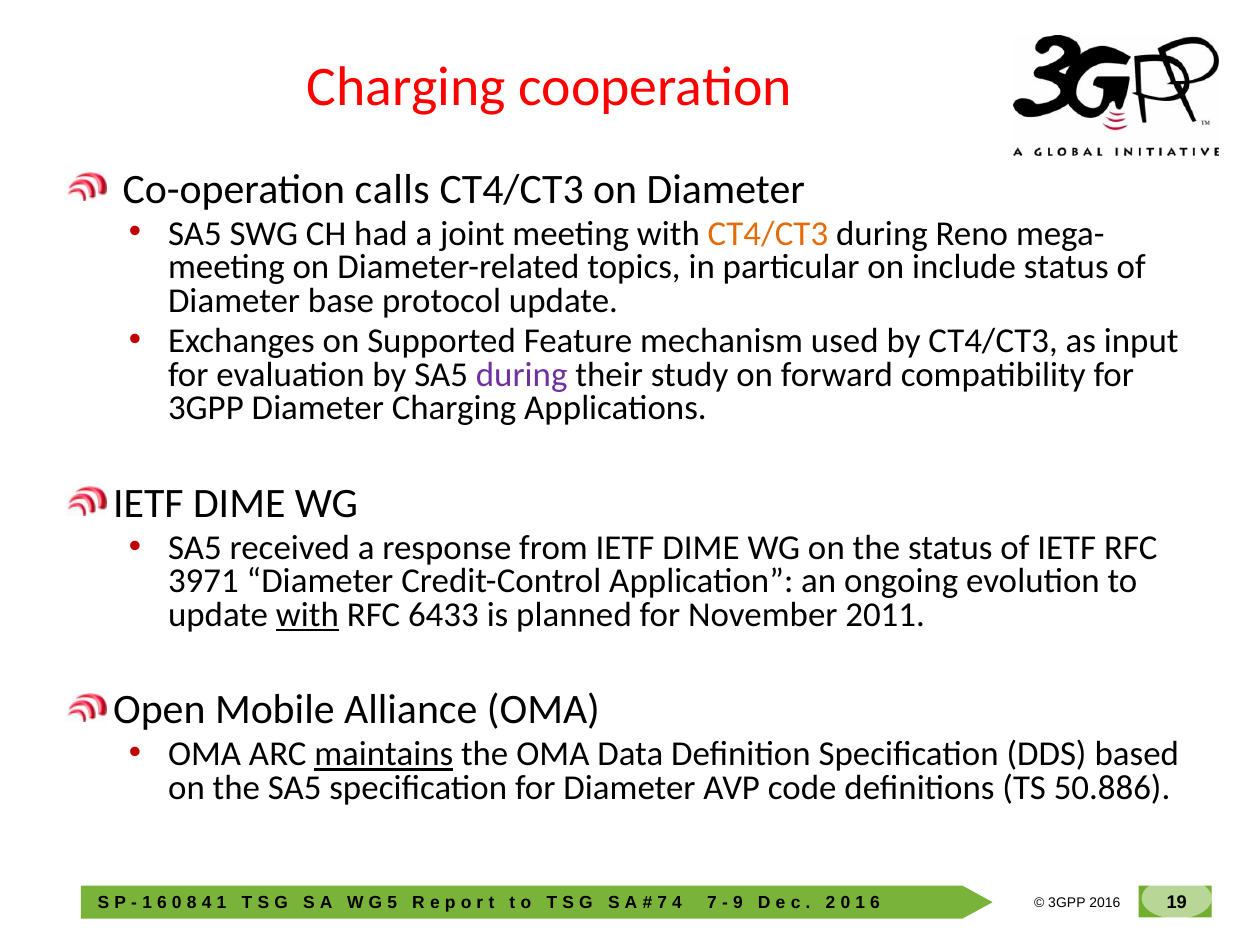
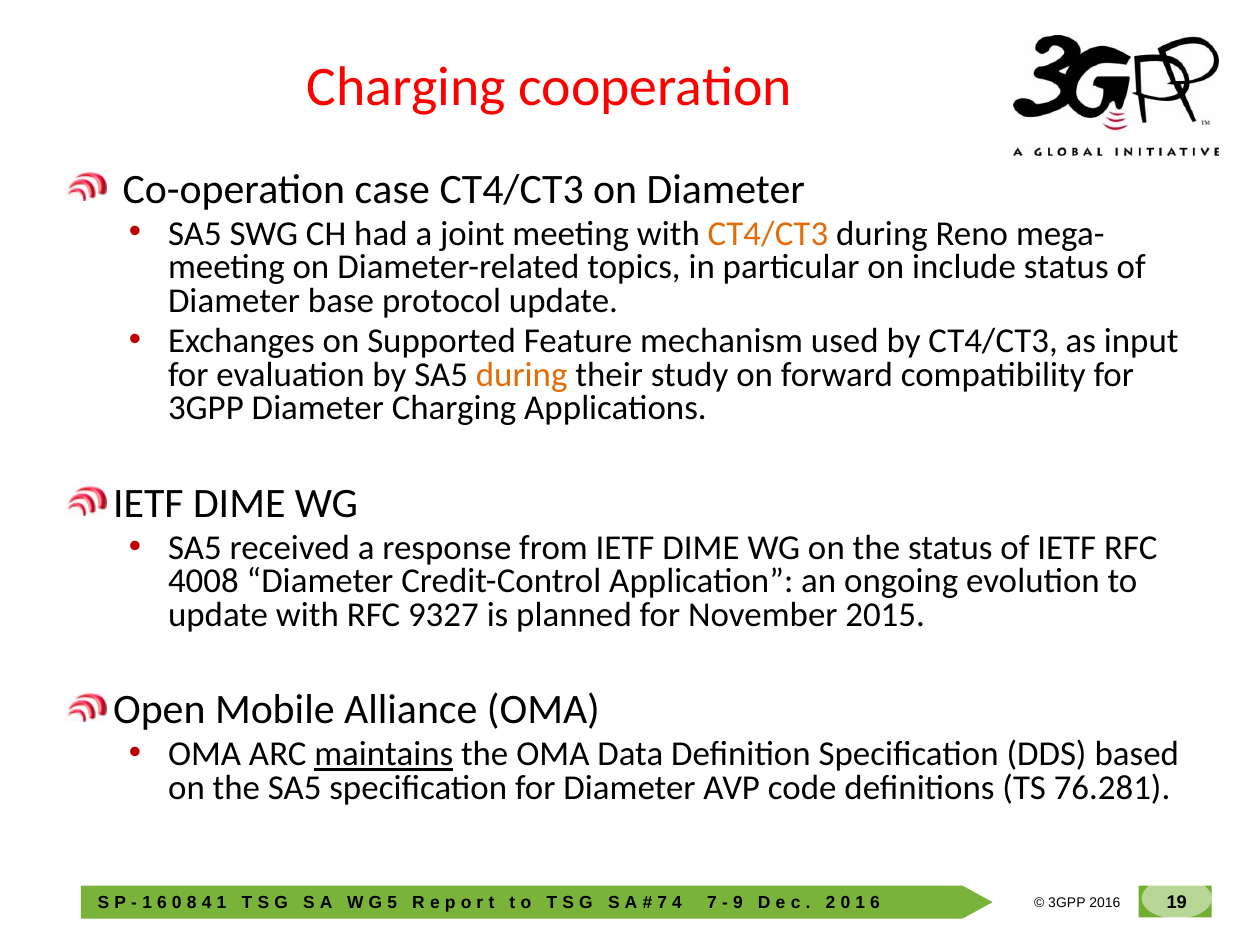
calls: calls -> case (392, 189)
during colour: purple -> orange (522, 374)
3971: 3971 -> 4008 (203, 581)
with underline: present -> none (307, 614)
6433: 6433 -> 9327 (443, 614)
2011: 2011 -> 2015 (885, 614)
50.886: 50.886 -> 76.281 (1112, 787)
